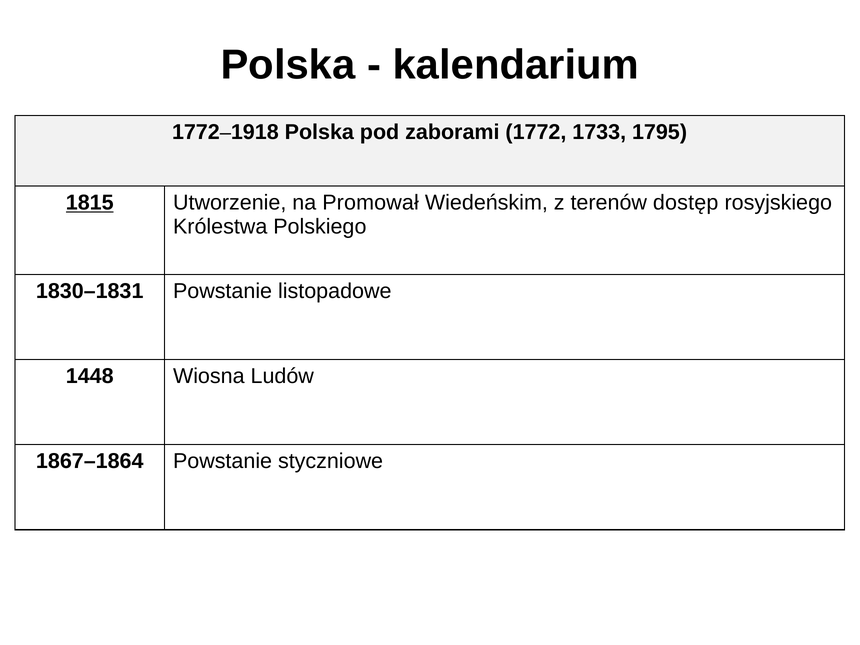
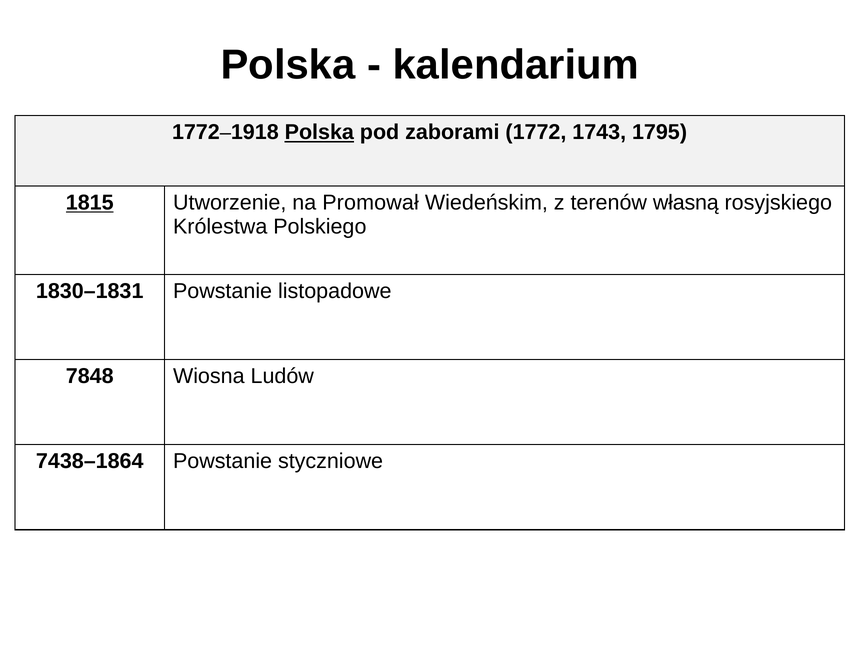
Polska underline: none -> present (319, 132)
1733: 1733 -> 1743 (599, 132)
dostęp: dostęp -> własną (686, 203)
1448: 1448 -> 7848 (90, 376)
1867–1864: 1867–1864 -> 7438–1864 (90, 461)
